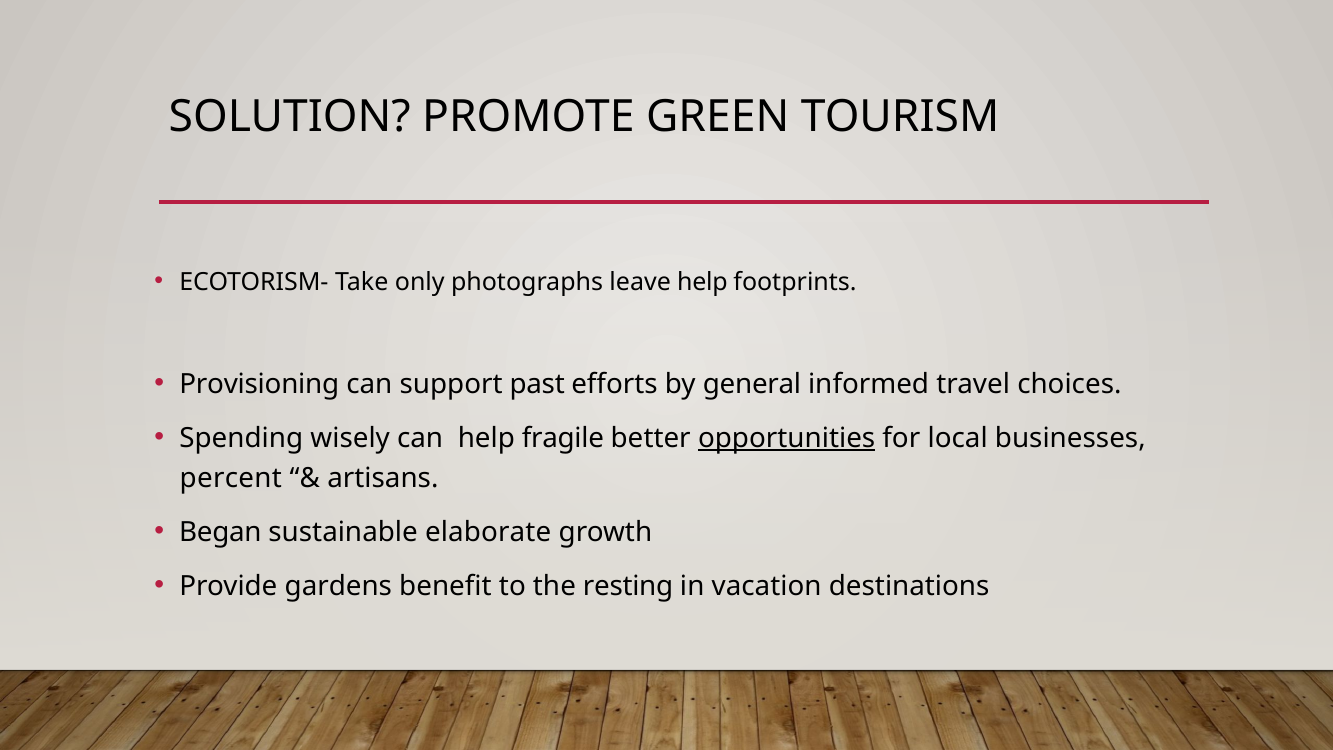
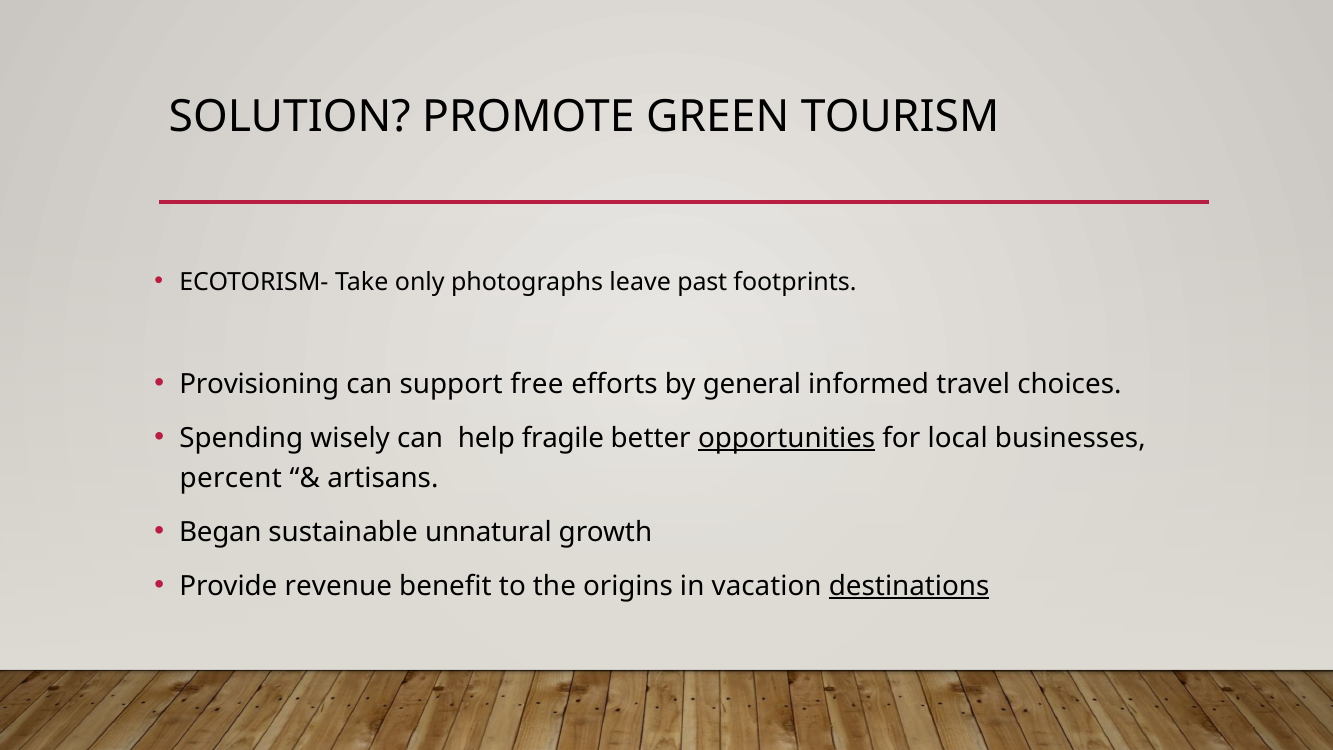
leave help: help -> past (702, 282)
past: past -> free (537, 384)
elaborate: elaborate -> unnatural (488, 532)
gardens: gardens -> revenue (338, 586)
resting: resting -> origins (628, 586)
destinations underline: none -> present (909, 586)
